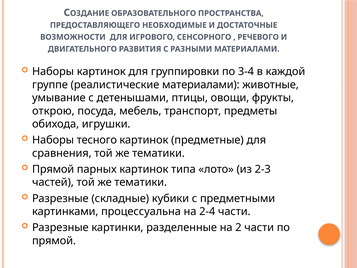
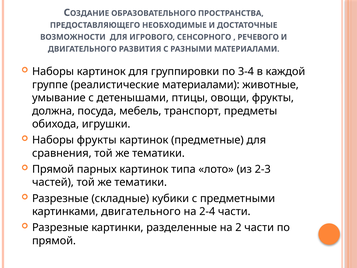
открою: открою -> должна (53, 111)
Наборы тесного: тесного -> фрукты (97, 140)
картинками процессуальна: процессуальна -> двигательного (141, 211)
